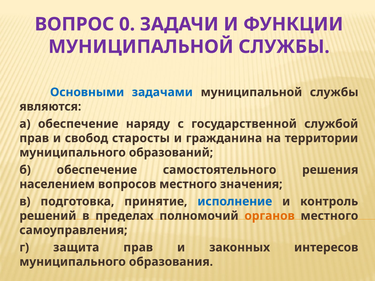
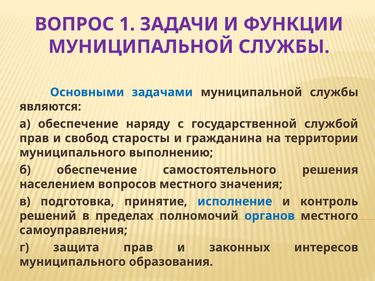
0: 0 -> 1 (127, 24)
образований: образований -> выполнению (171, 153)
органов colour: orange -> blue (270, 216)
